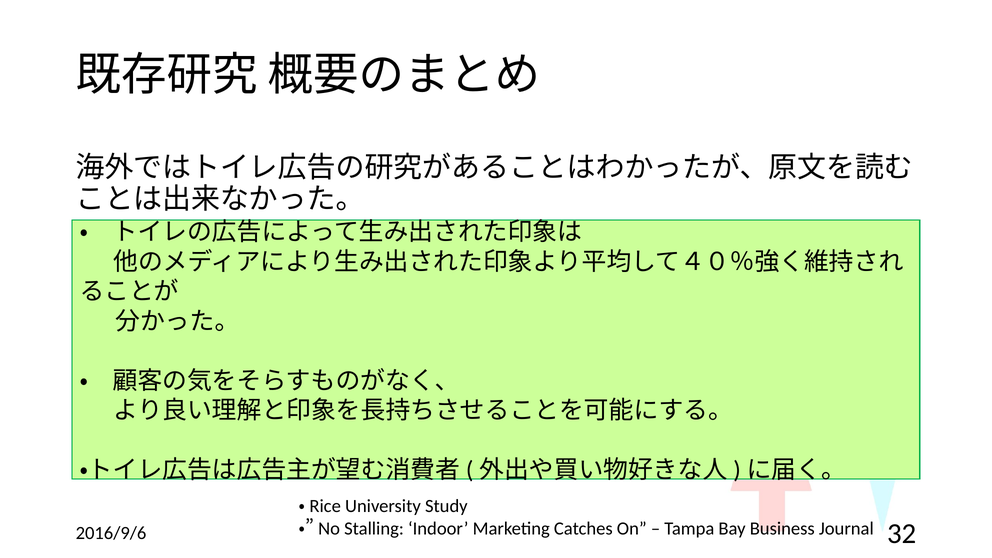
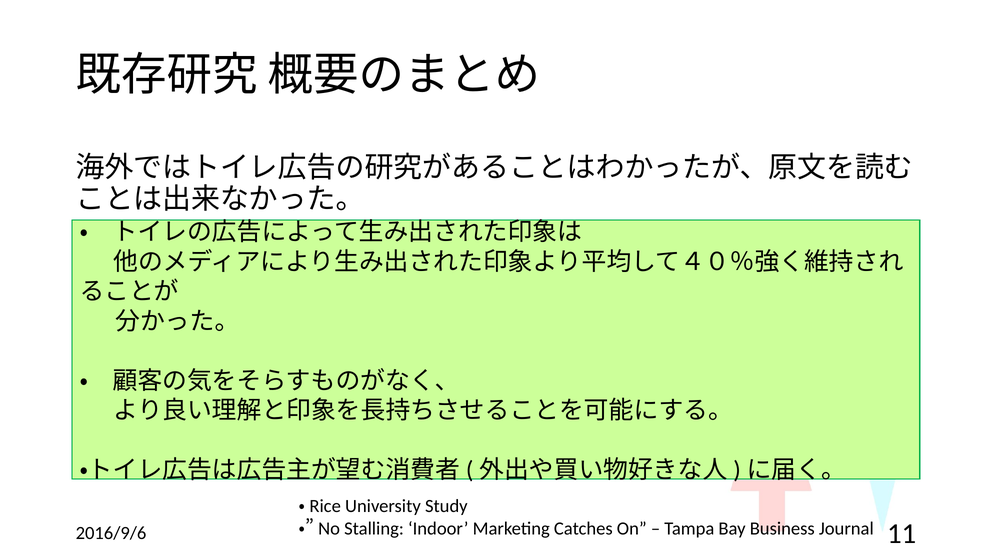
32: 32 -> 11 (902, 534)
